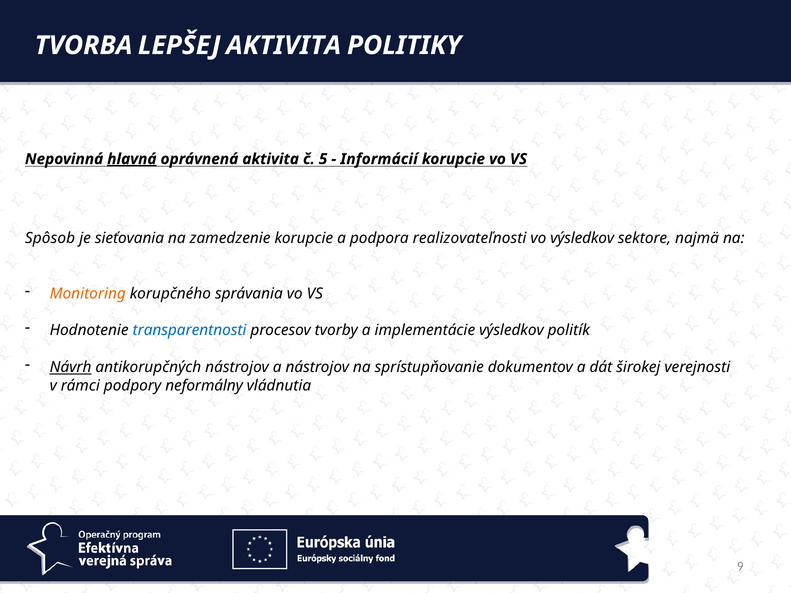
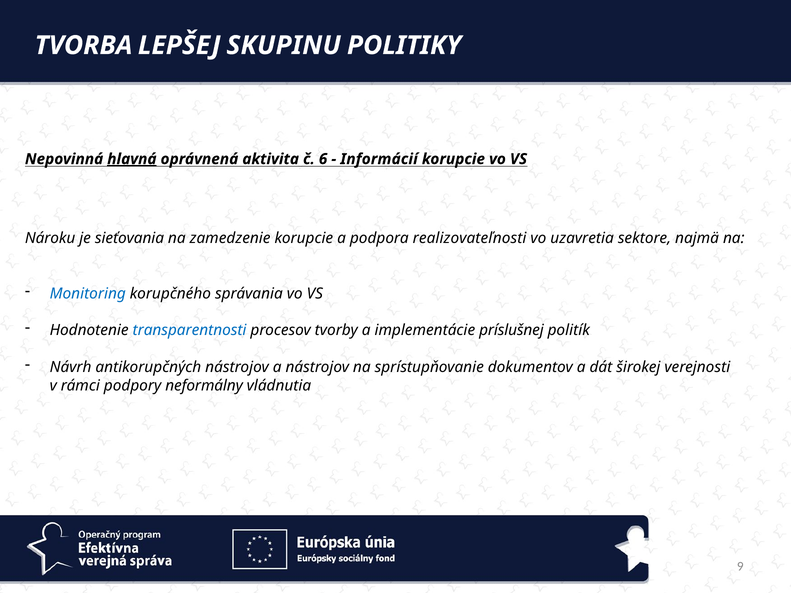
LEPŠEJ AKTIVITA: AKTIVITA -> SKUPINU (284, 45)
5: 5 -> 6 (323, 159)
Spôsob: Spôsob -> Nároku (50, 238)
vo výsledkov: výsledkov -> uzavretia (582, 238)
Monitoring colour: orange -> blue (88, 294)
implementácie výsledkov: výsledkov -> príslušnej (511, 331)
Návrh underline: present -> none (71, 367)
